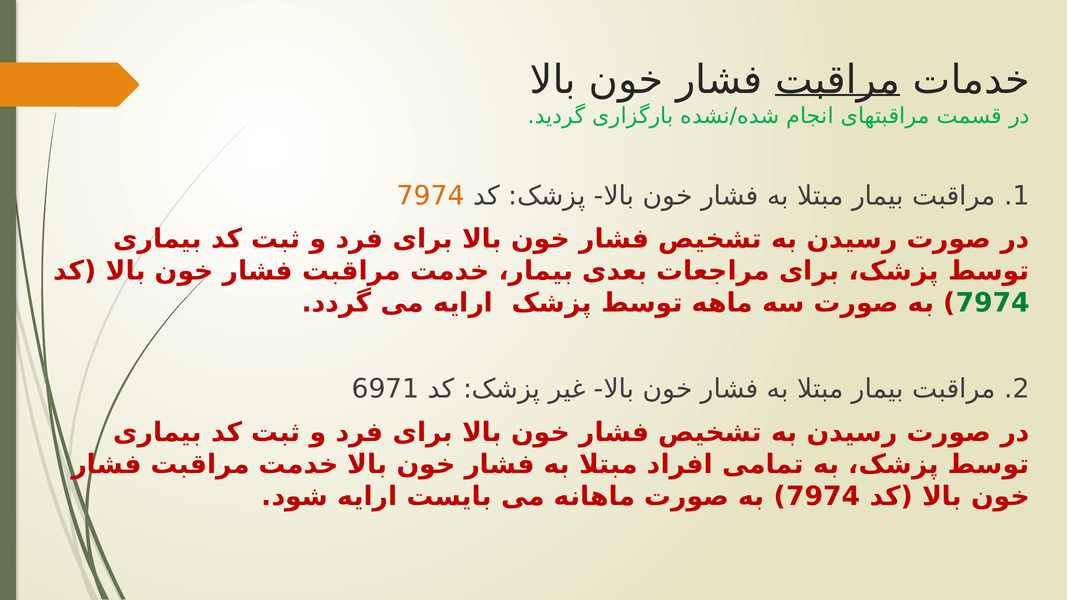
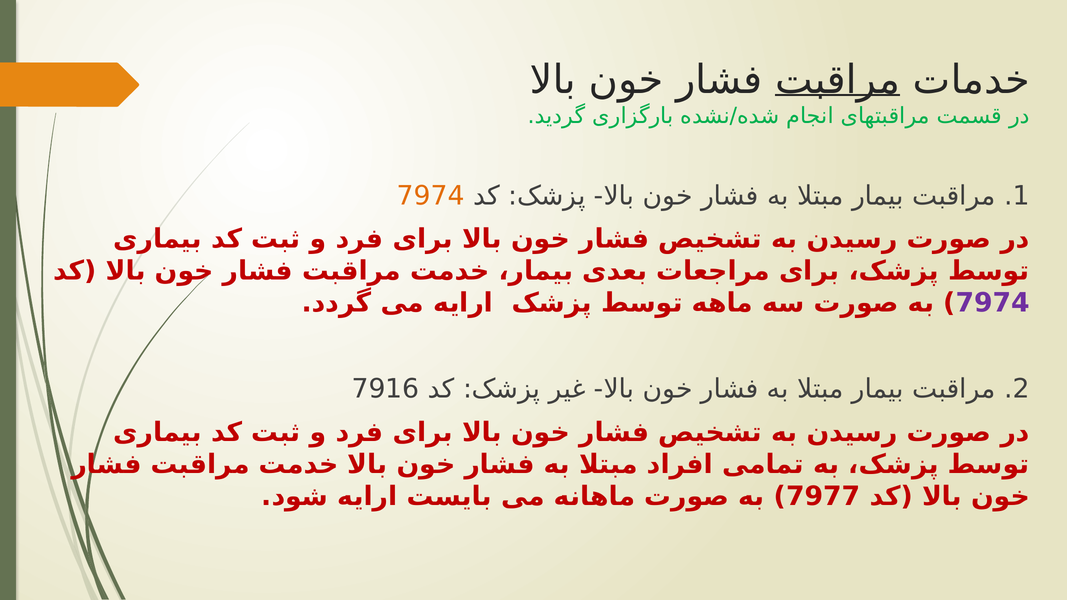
7974 colour: green -> purple (993, 303)
6971: 6971 -> 7916 (385, 389)
7974: 7974 -> 7977 (823, 496)
